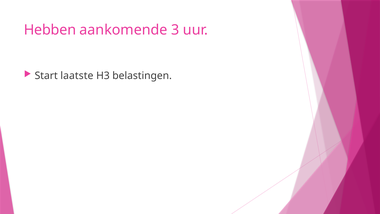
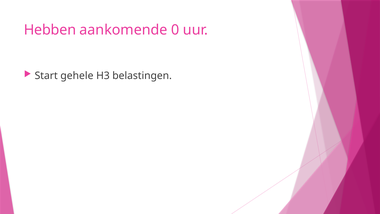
3: 3 -> 0 (175, 30)
laatste: laatste -> gehele (77, 76)
